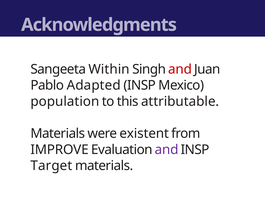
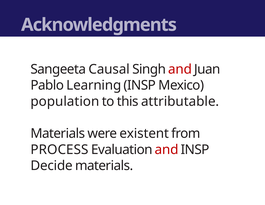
Within: Within -> Causal (109, 69)
Adapted: Adapted -> Learning (94, 85)
IMPROVE: IMPROVE -> PROCESS (59, 149)
and colour: purple -> red (167, 149)
Target: Target -> Decide (52, 166)
